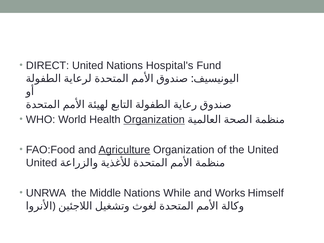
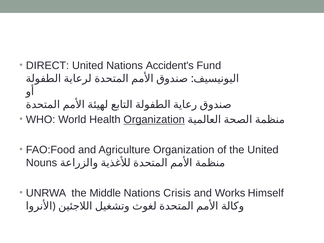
Hospital's: Hospital's -> Accident's (170, 66)
Agriculture underline: present -> none (124, 150)
United: United -> Nouns (42, 163)
While: While -> Crisis (177, 193)
